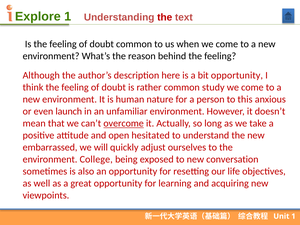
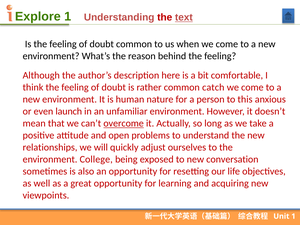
text underline: none -> present (184, 17)
bit opportunity: opportunity -> comfortable (237, 75)
study: study -> catch (213, 87)
hesitated: hesitated -> problems (151, 135)
embarrassed: embarrassed -> relationships (50, 147)
